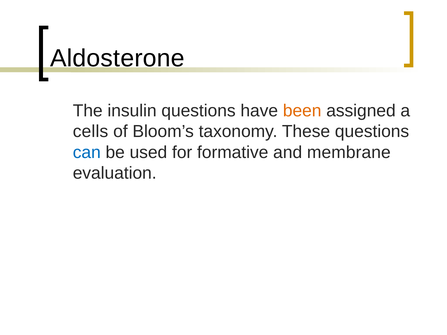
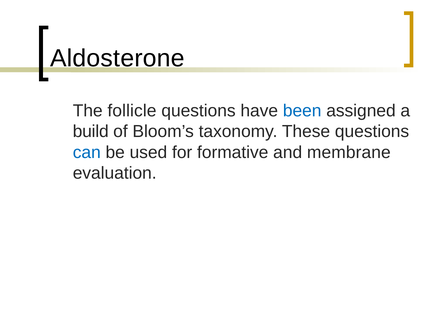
insulin: insulin -> follicle (132, 111)
been colour: orange -> blue (302, 111)
cells: cells -> build (91, 132)
